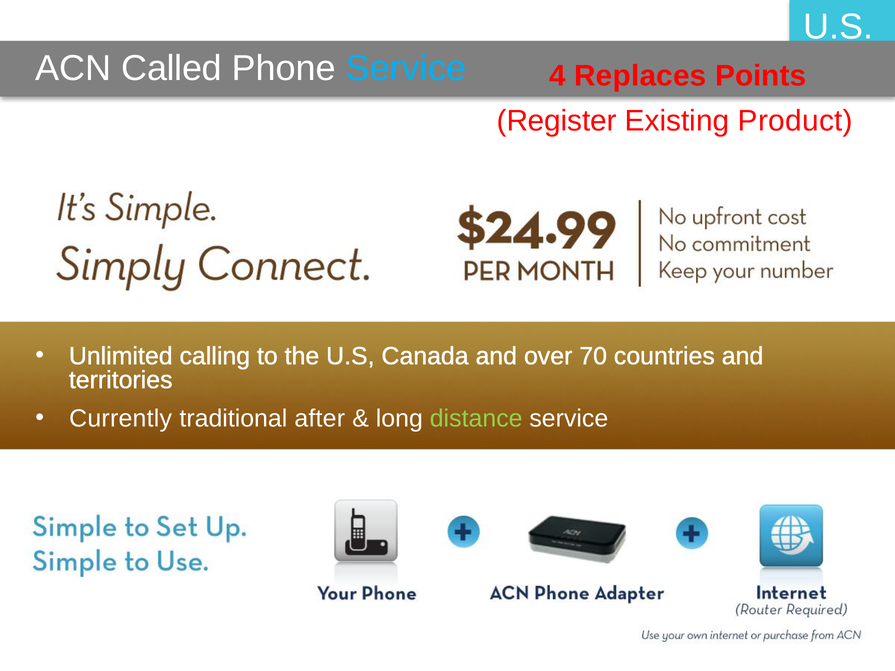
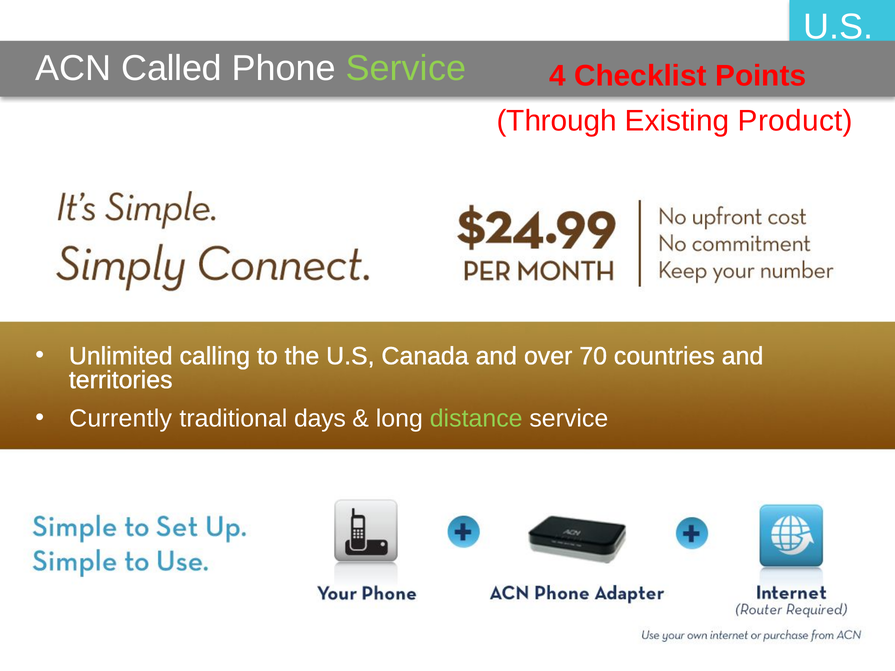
Service colour: light blue -> light green (406, 69)
Replaces: Replaces -> Checklist (640, 76)
Register: Register -> Through (557, 121)
after: after -> days (320, 419)
